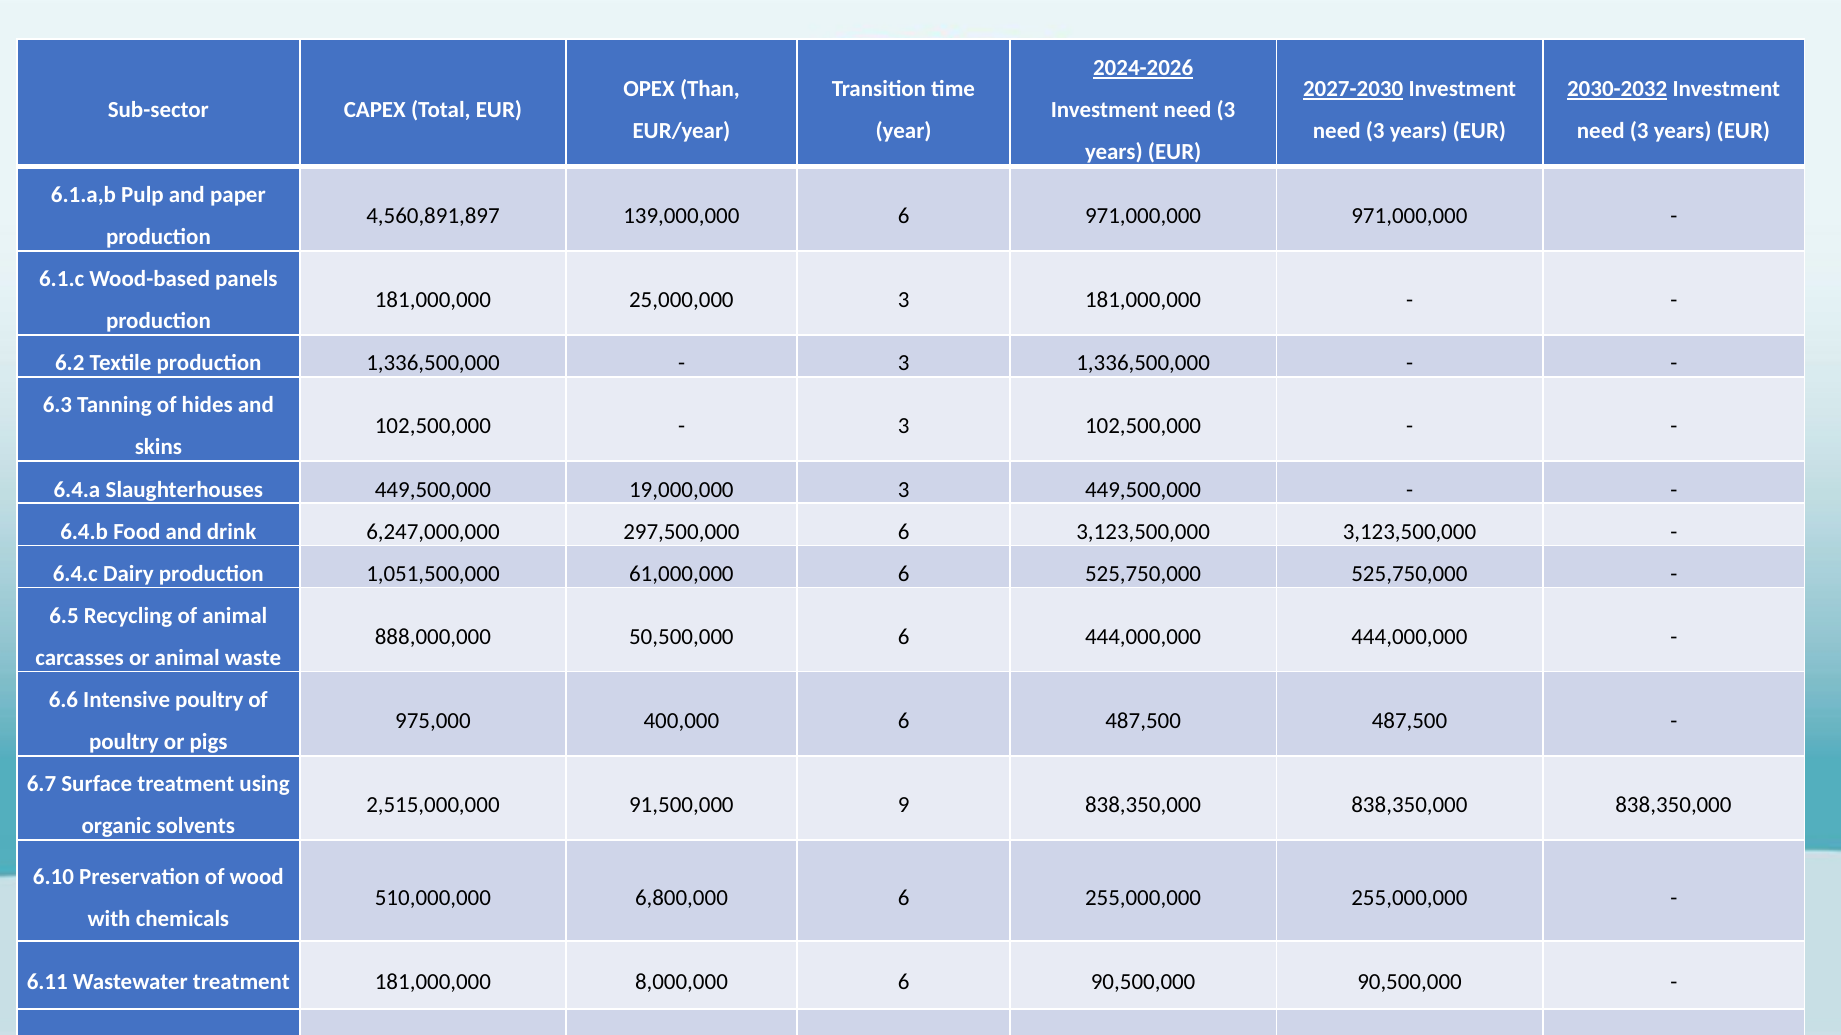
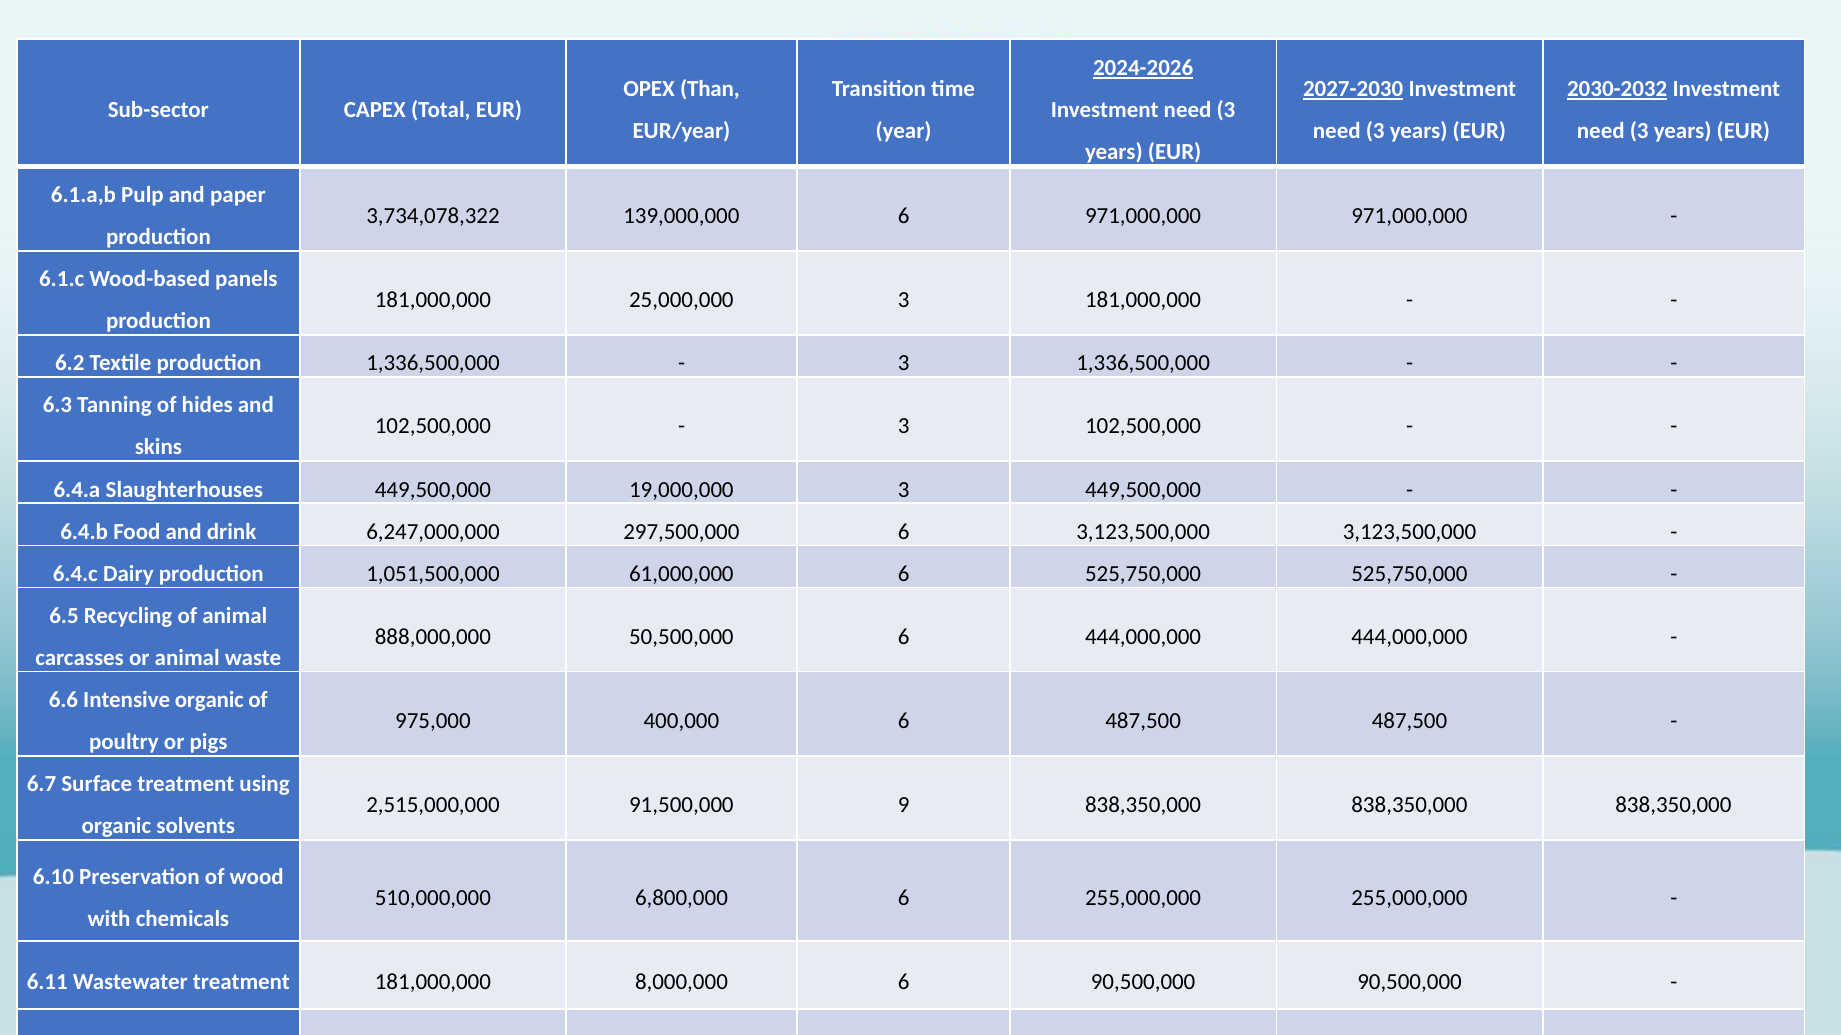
4,560,891,897: 4,560,891,897 -> 3,734,078,322 (433, 216)
Intensive poultry: poultry -> organic (209, 700)
